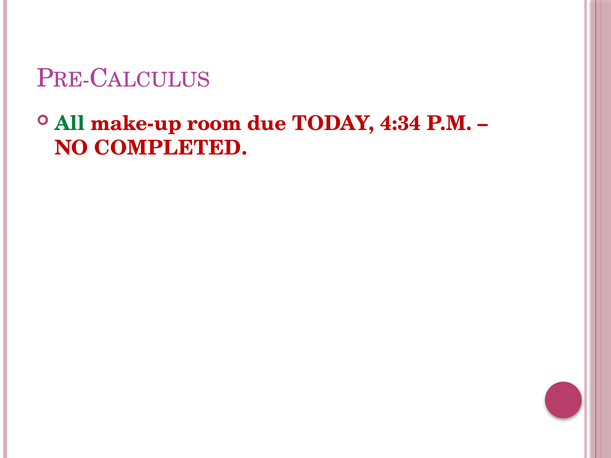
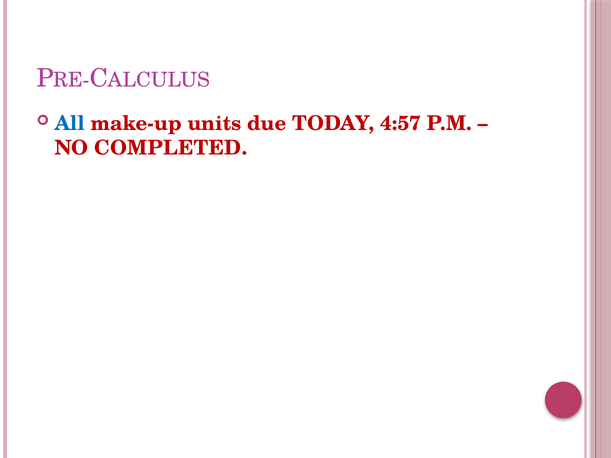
All colour: green -> blue (70, 124)
room: room -> units (215, 124)
4:34: 4:34 -> 4:57 (401, 124)
